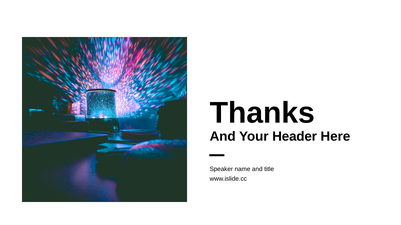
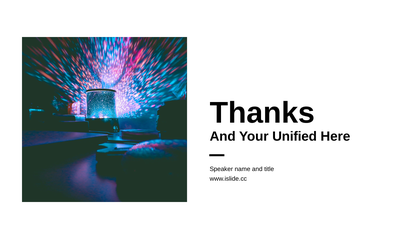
Header: Header -> Unified (295, 137)
